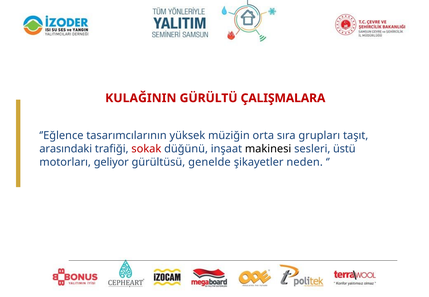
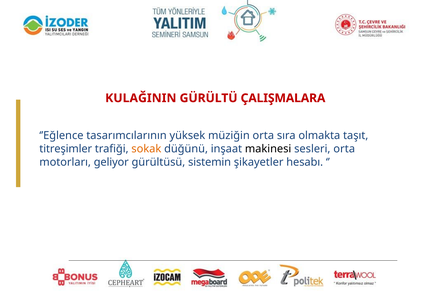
grupları: grupları -> olmakta (319, 136)
arasındaki: arasındaki -> titreşimler (66, 149)
sokak colour: red -> orange (146, 149)
sesleri üstü: üstü -> orta (344, 149)
genelde: genelde -> sistemin (210, 162)
neden: neden -> hesabı (305, 162)
